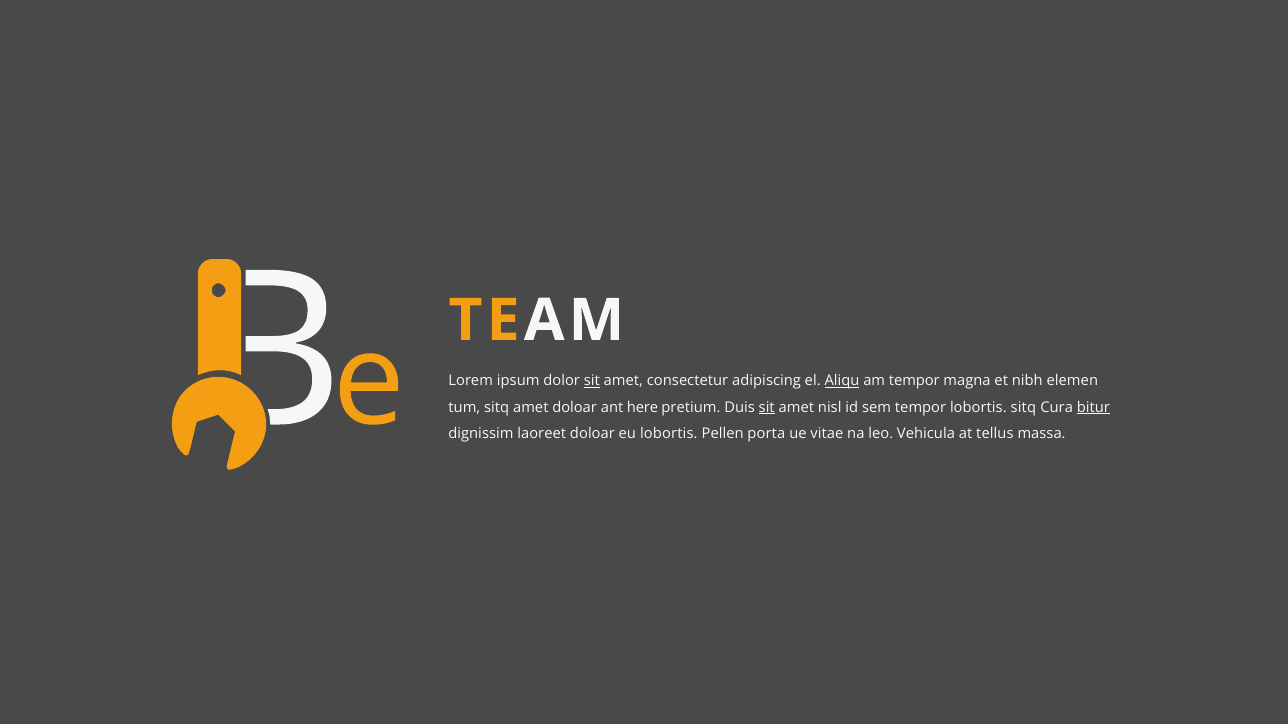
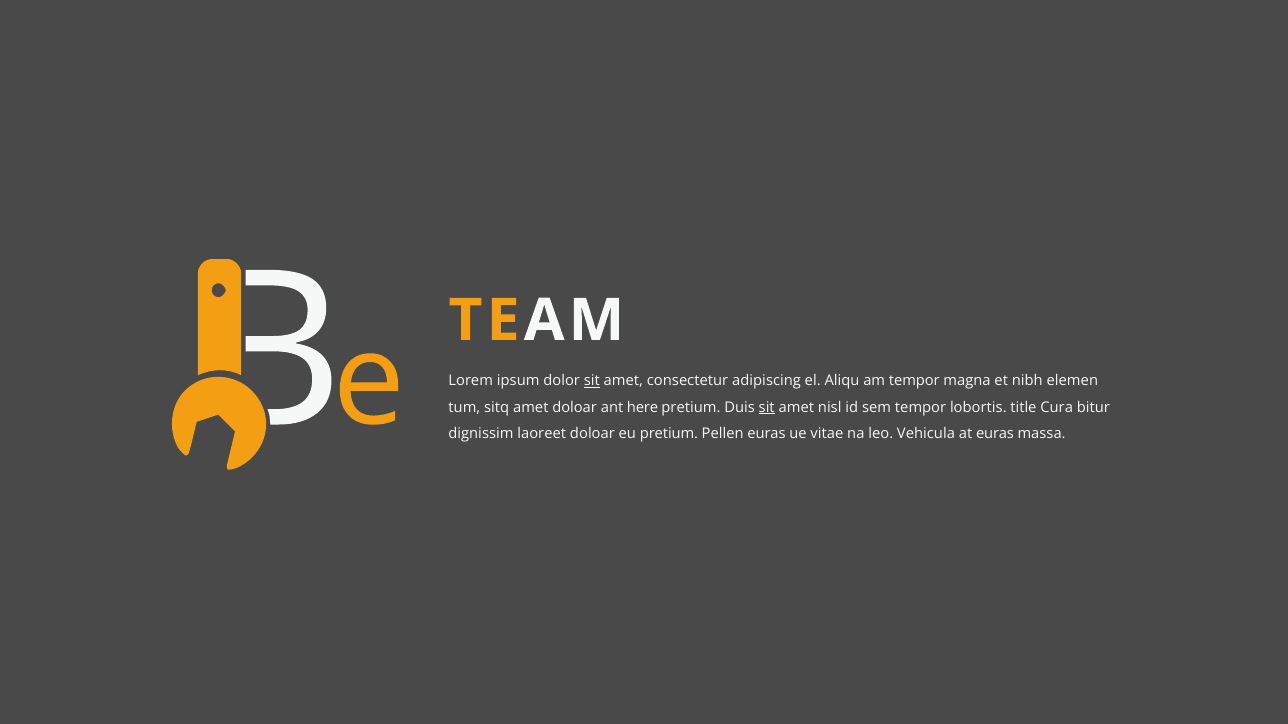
Aliqu underline: present -> none (842, 381)
lobortis sitq: sitq -> title (1023, 408)
bitur underline: present -> none (1093, 408)
eu lobortis: lobortis -> pretium (669, 434)
Pellen porta: porta -> euras (767, 434)
at tellus: tellus -> euras (995, 434)
